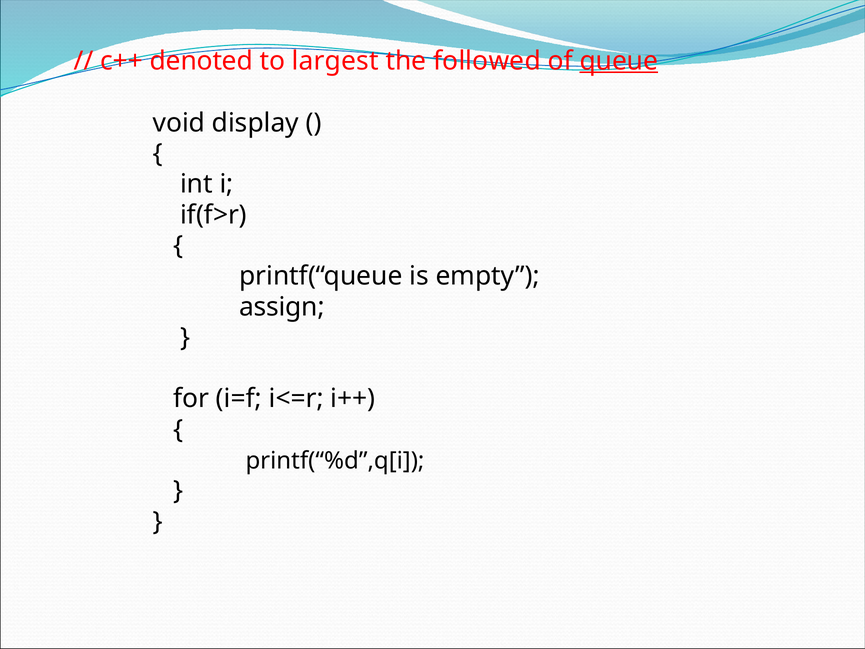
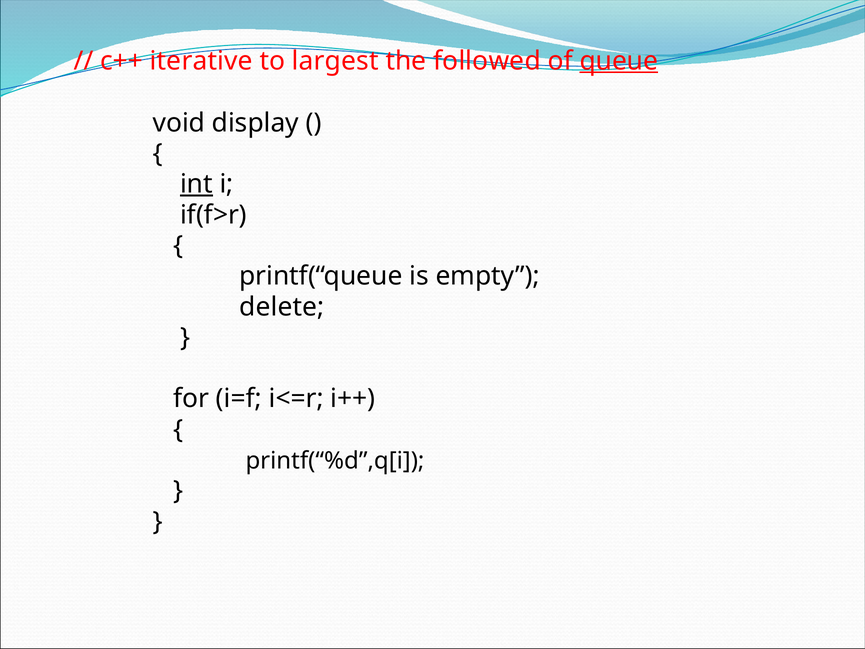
denoted: denoted -> iterative (201, 61)
int underline: none -> present (196, 184)
assign: assign -> delete (282, 307)
